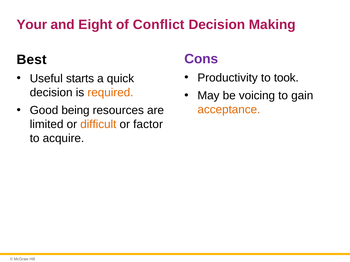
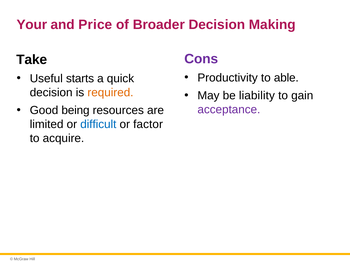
Eight: Eight -> Price (95, 25)
Conflict: Conflict -> Broader (159, 25)
Best: Best -> Take (32, 60)
took: took -> able (286, 78)
voicing: voicing -> liability (257, 96)
acceptance colour: orange -> purple (229, 110)
difficult colour: orange -> blue (98, 125)
